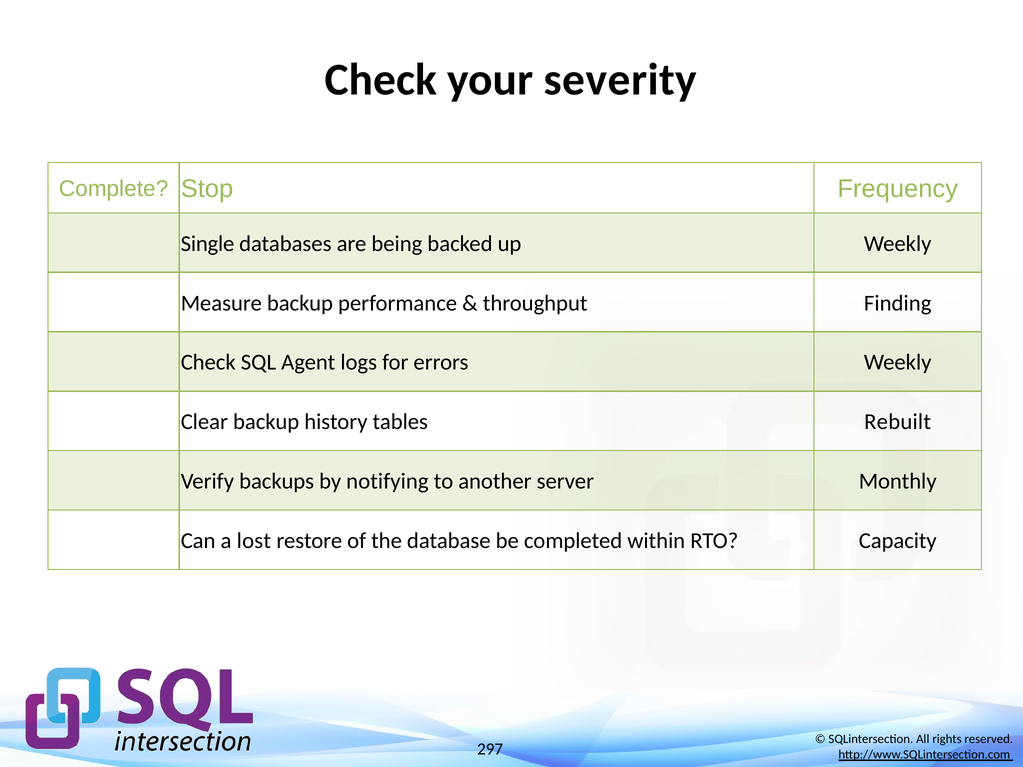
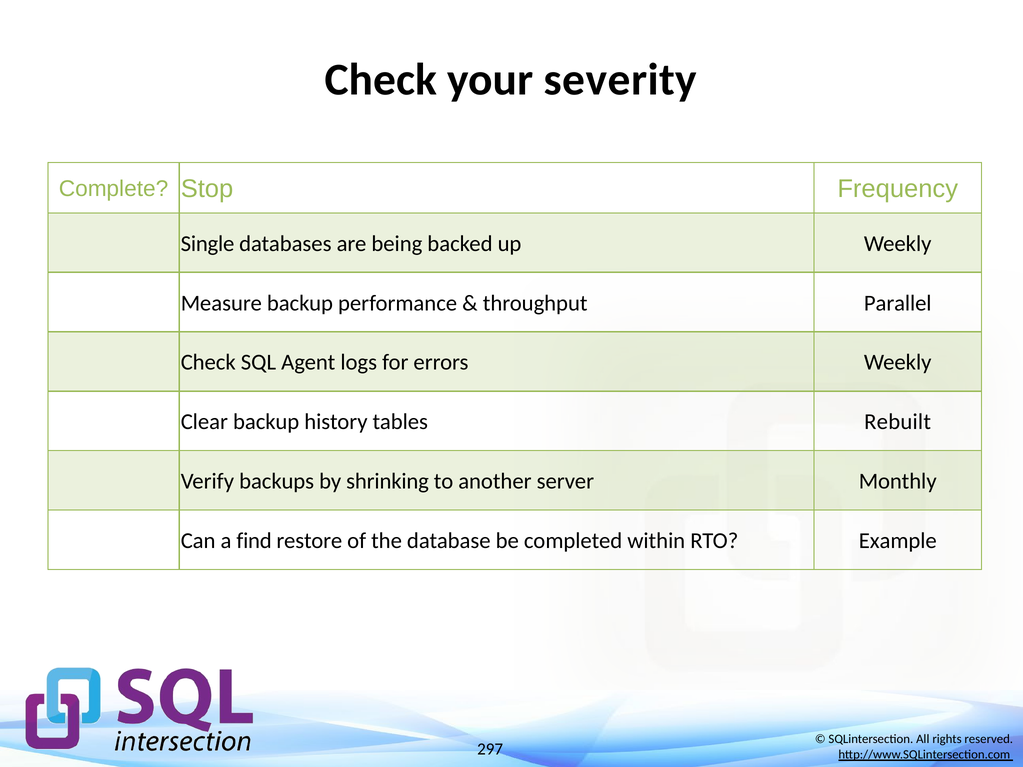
Finding: Finding -> Parallel (898, 303)
notifying: notifying -> shrinking (388, 481)
lost: lost -> find (254, 541)
Capacity: Capacity -> Example (898, 541)
